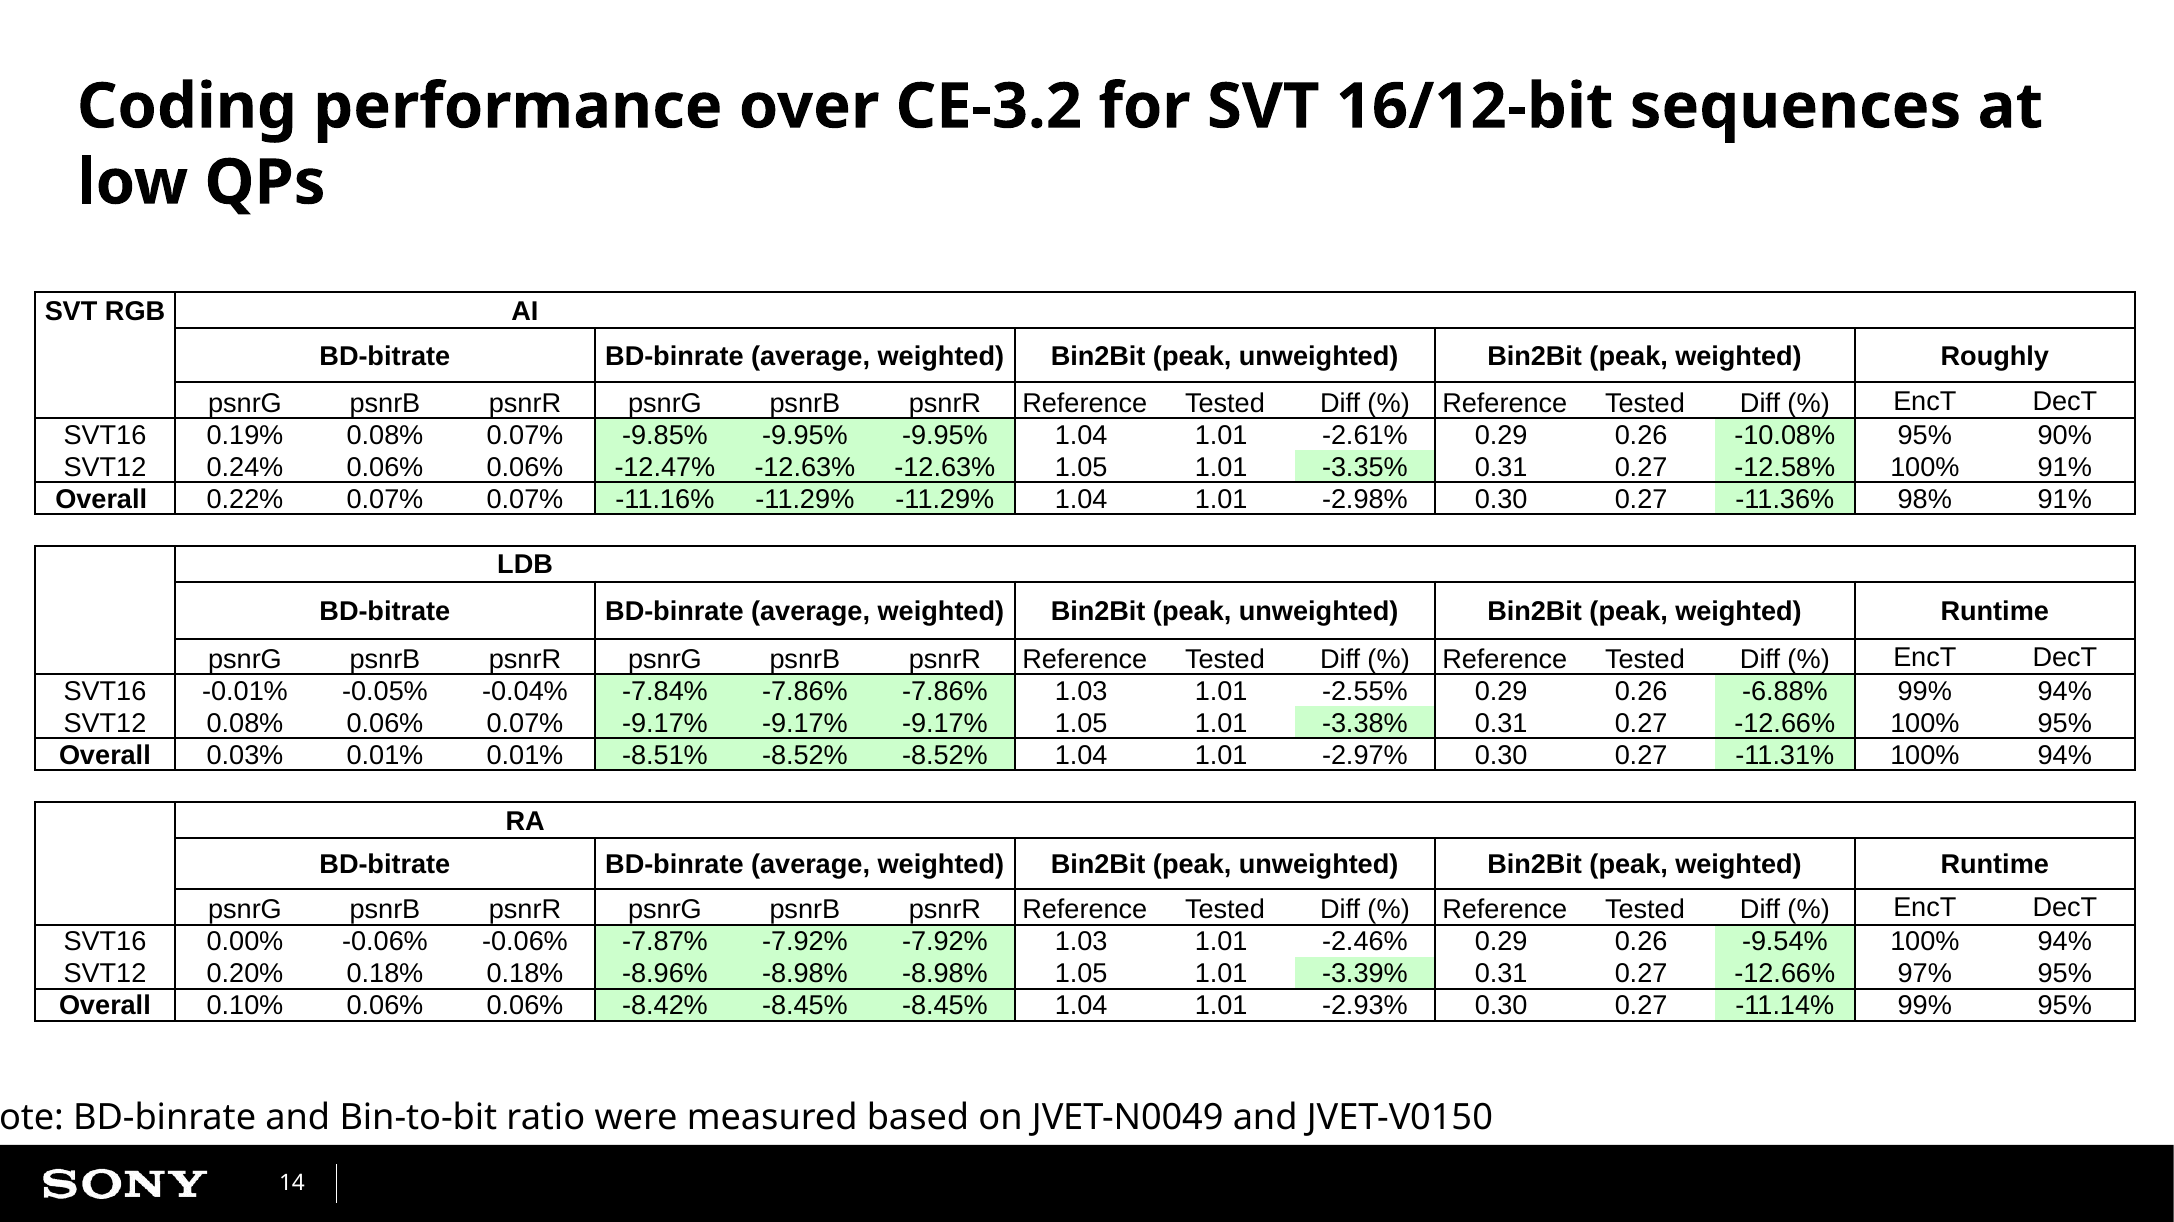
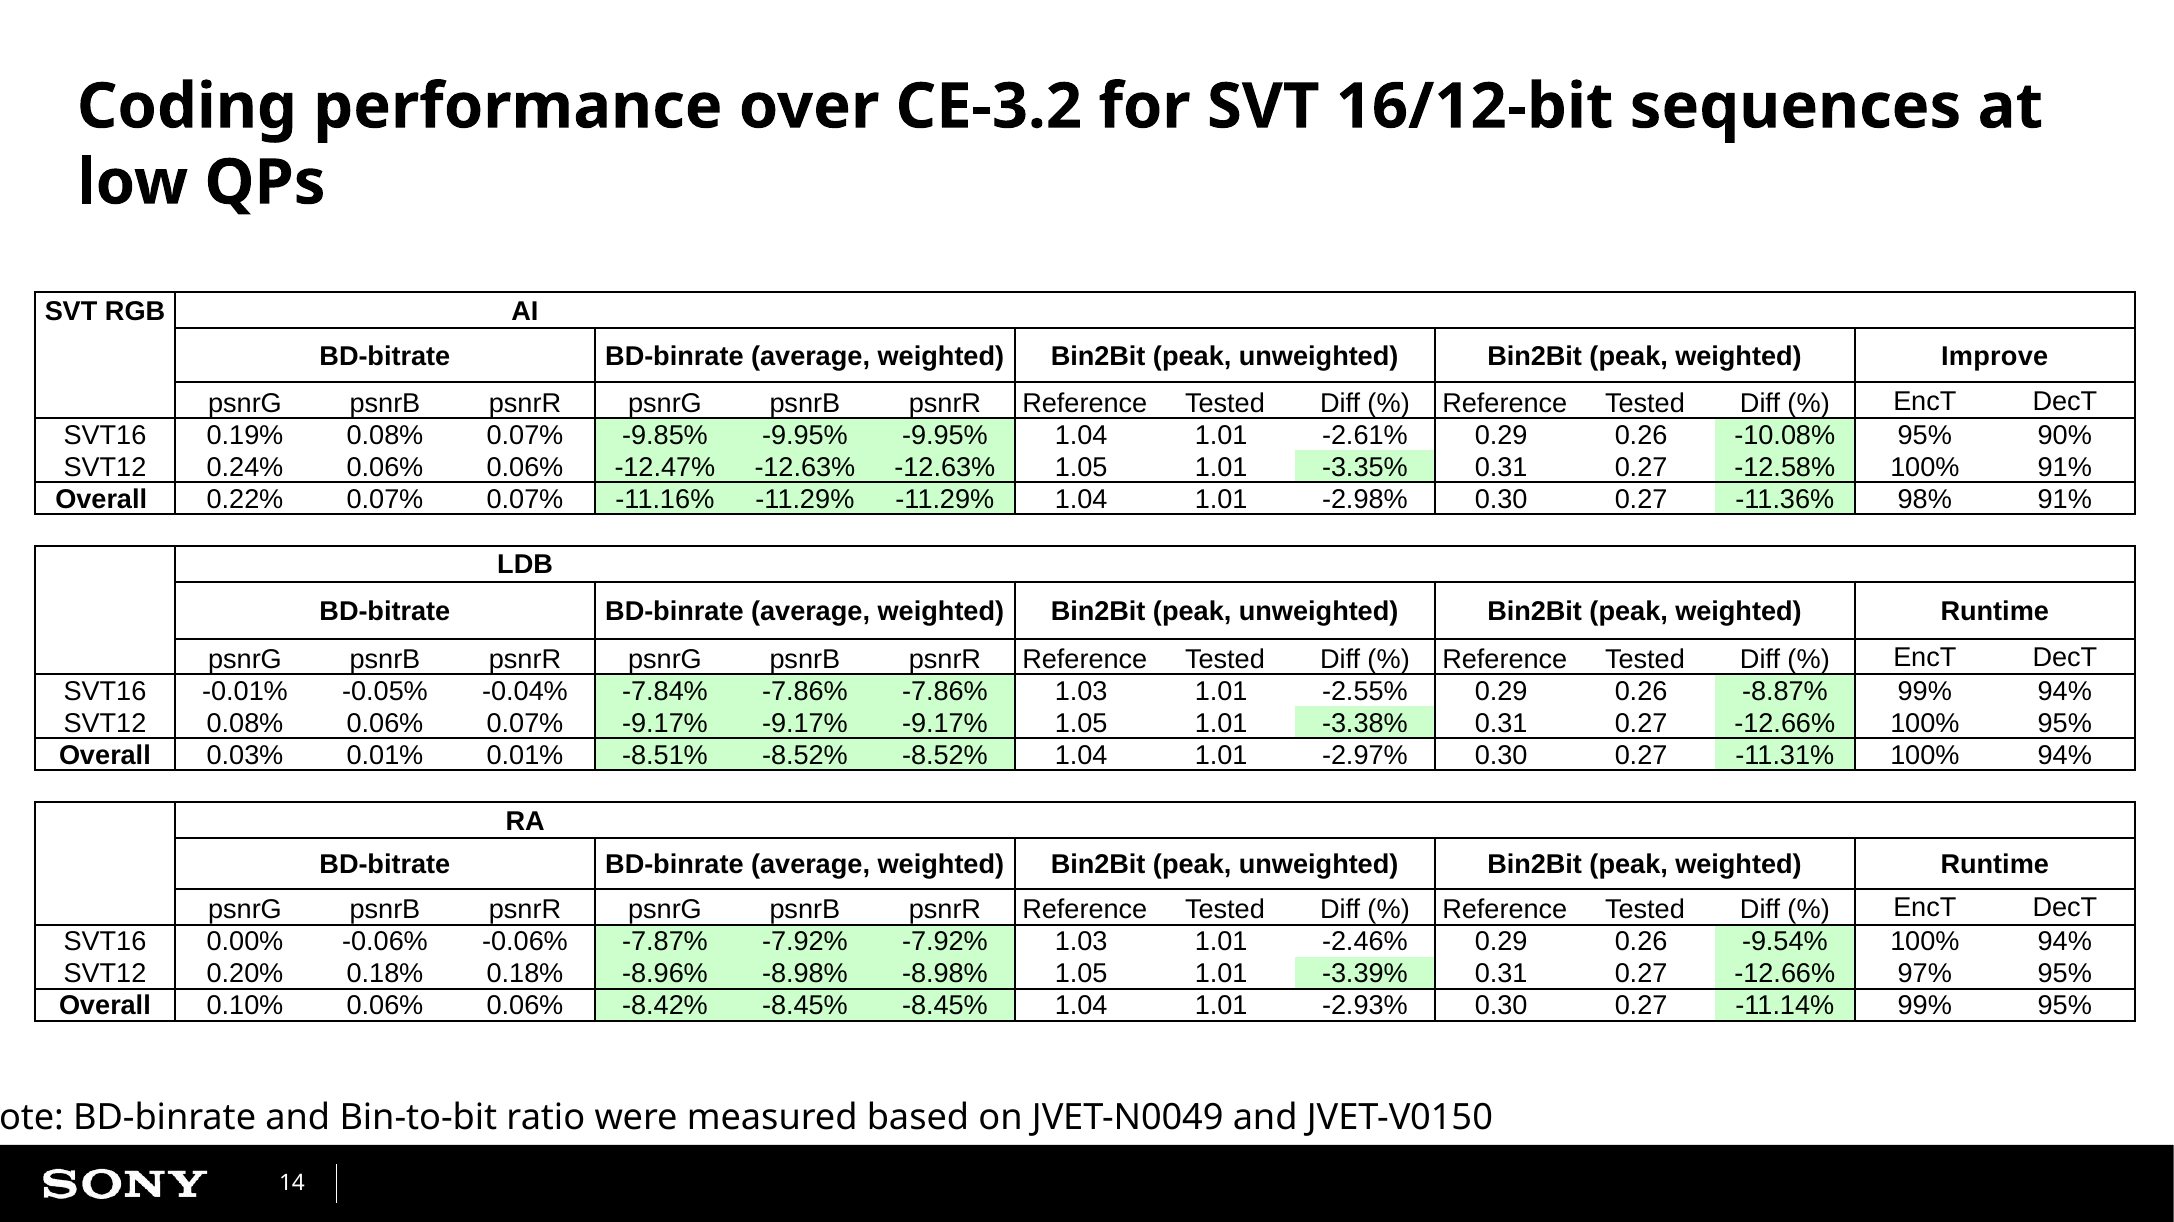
Roughly: Roughly -> Improve (1995, 356)
-6.88%: -6.88% -> -8.87% (1785, 692)
